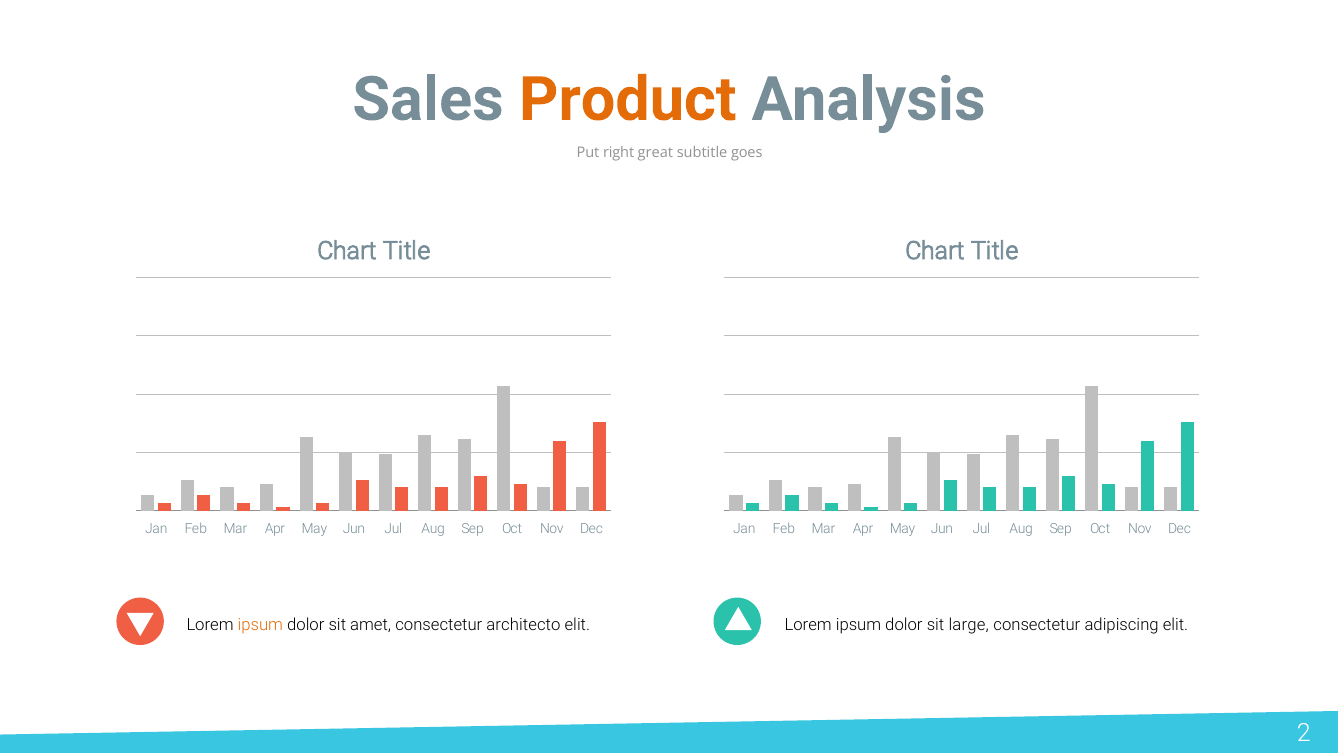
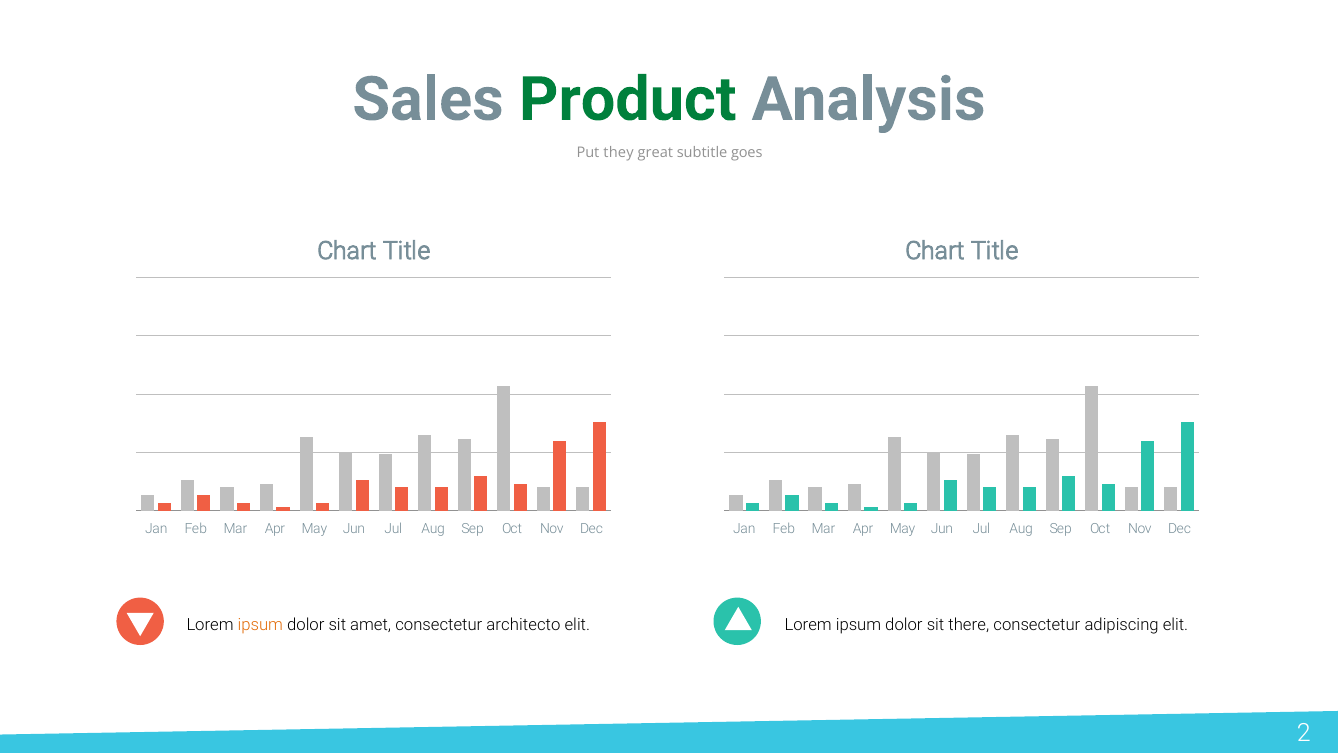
Product colour: orange -> green (628, 100)
right: right -> they (619, 153)
large: large -> there (969, 624)
